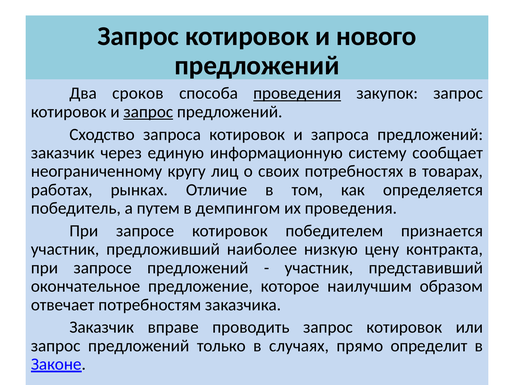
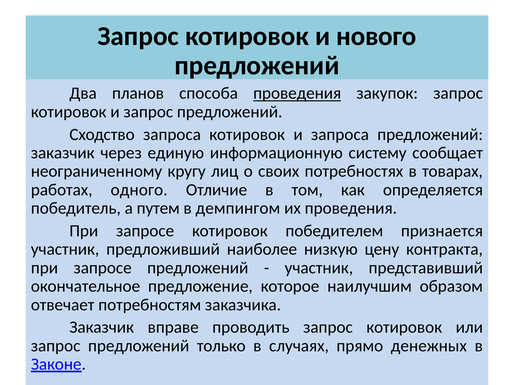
сроков: сроков -> планов (138, 93)
запрос underline: present -> none (148, 112)
рынках: рынках -> одного (139, 190)
определит: определит -> денежных (429, 346)
